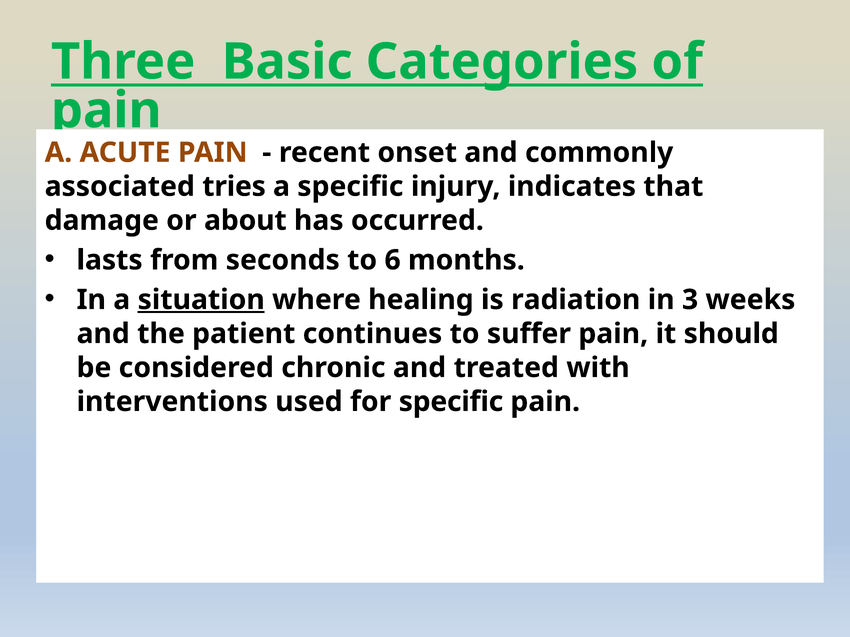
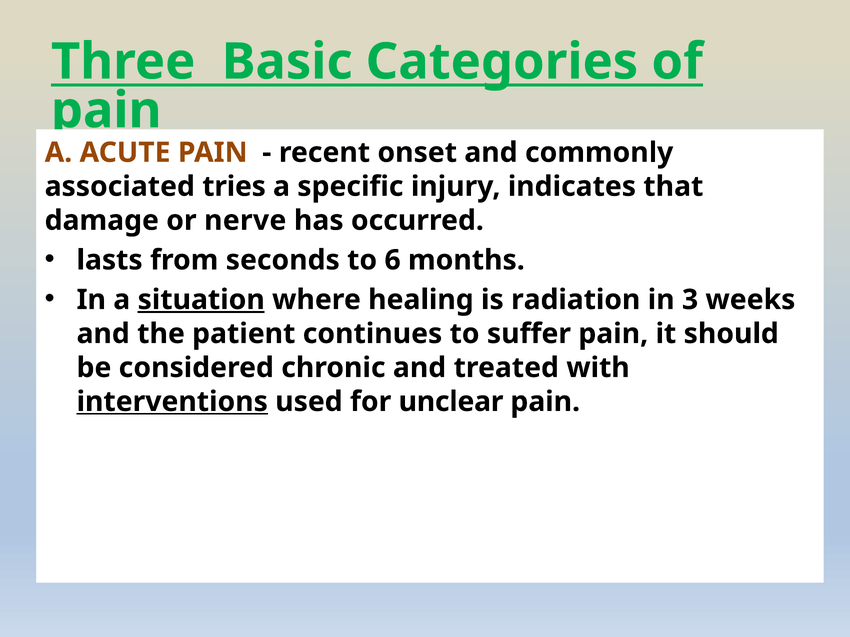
about: about -> nerve (245, 221)
interventions underline: none -> present (172, 402)
for speciﬁc: speciﬁc -> unclear (451, 402)
